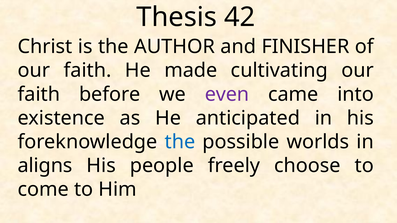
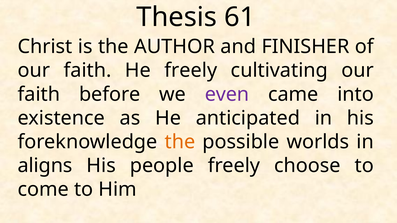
42: 42 -> 61 (240, 17)
He made: made -> freely (191, 71)
the colour: blue -> orange (180, 142)
